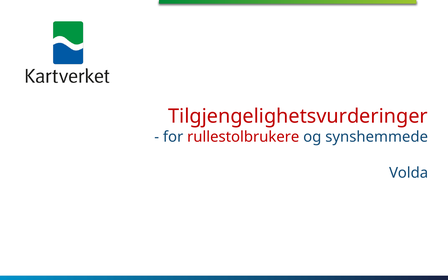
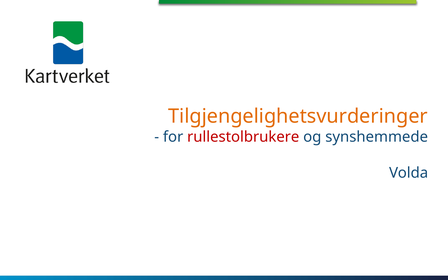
Tilgjengelighetsvurderinger colour: red -> orange (298, 116)
